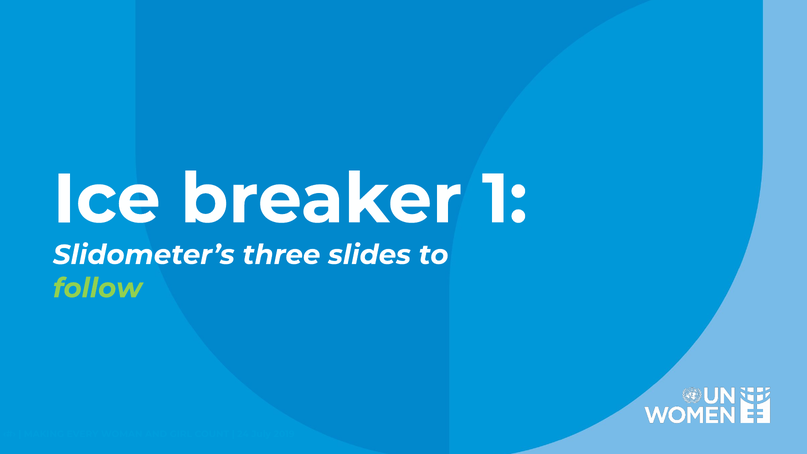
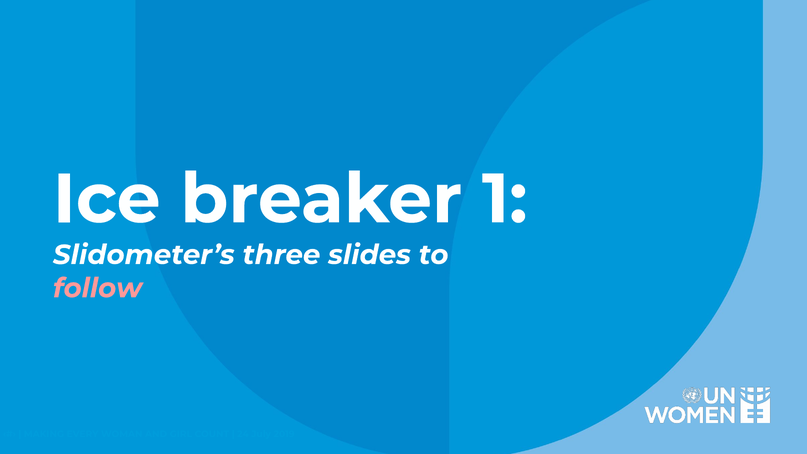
follow colour: light green -> pink (98, 288)
